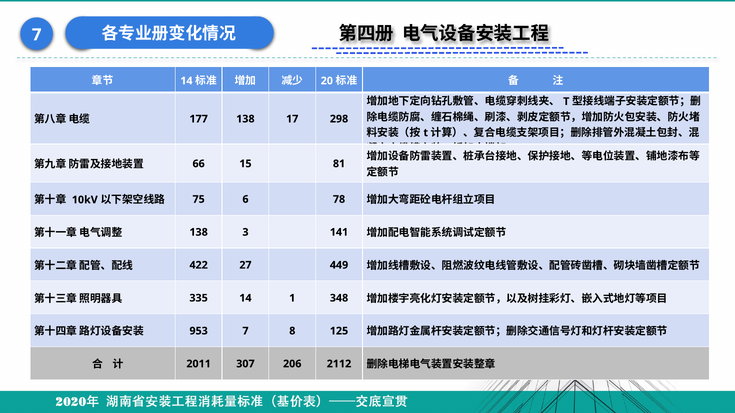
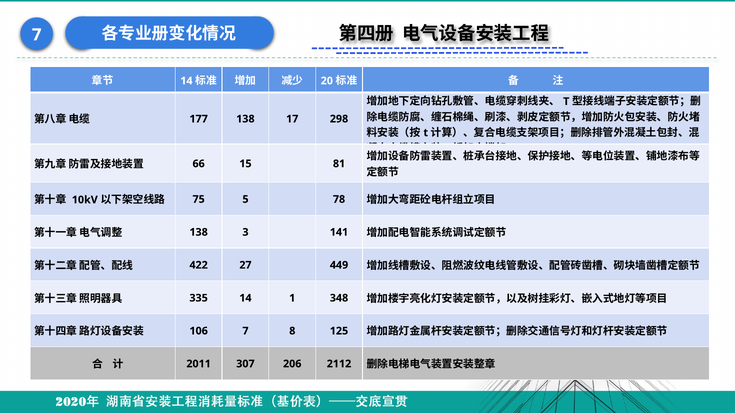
6: 6 -> 5 (246, 199)
953: 953 -> 106 (199, 331)
